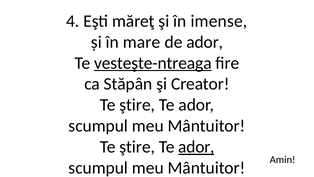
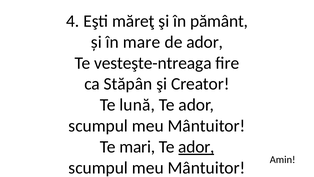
imense: imense -> pământ (219, 21)
vesteşte-ntreaga underline: present -> none (153, 63)
ştire: ştire -> lună (137, 105)
ştire: ştire -> mari (137, 147)
